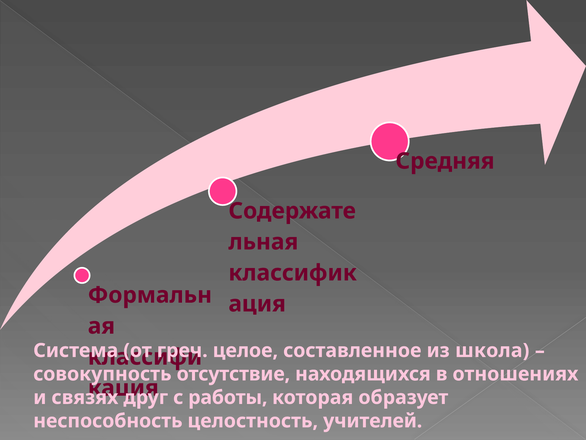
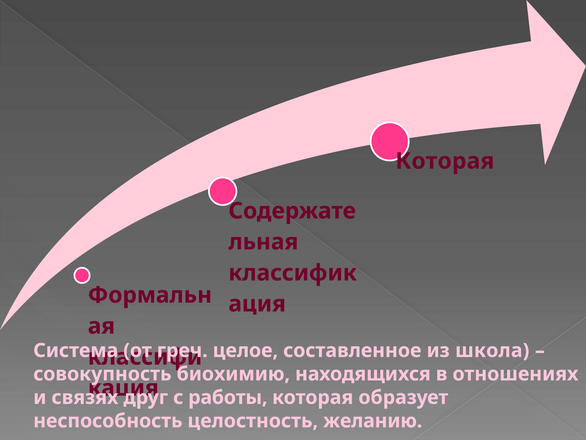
Средняя: Средняя -> Которая (445, 161)
отсутствие: отсутствие -> биохимию (233, 374)
учителей: учителей -> желанию (373, 420)
